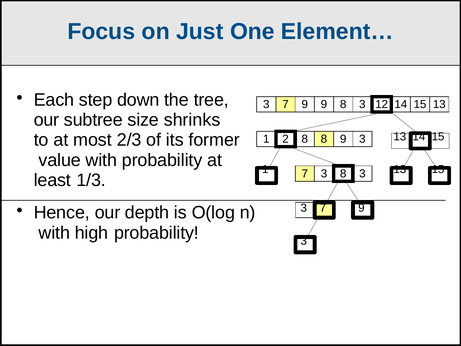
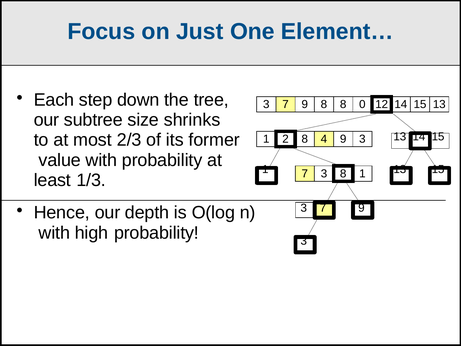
9 9: 9 -> 8 (324, 104)
3: 3 -> 0 (362, 104)
8 8: 8 -> 4 (324, 139)
3 8 3: 3 -> 1 (362, 174)
